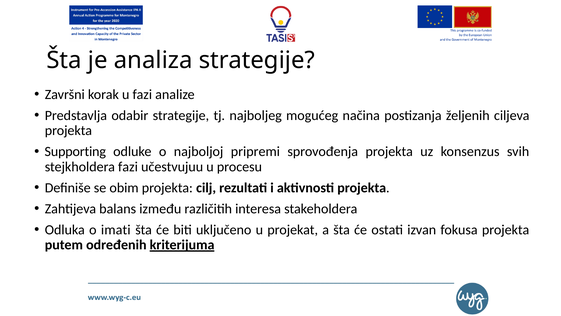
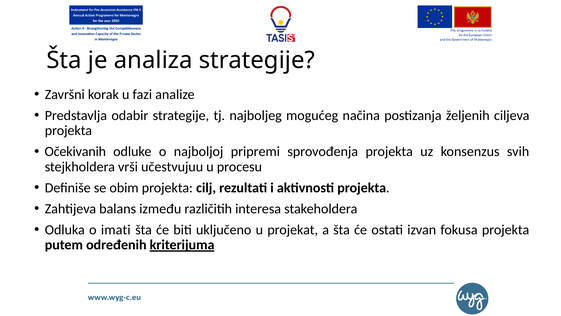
Supporting: Supporting -> Očekivanih (75, 151)
stejkholdera fazi: fazi -> vrši (128, 167)
